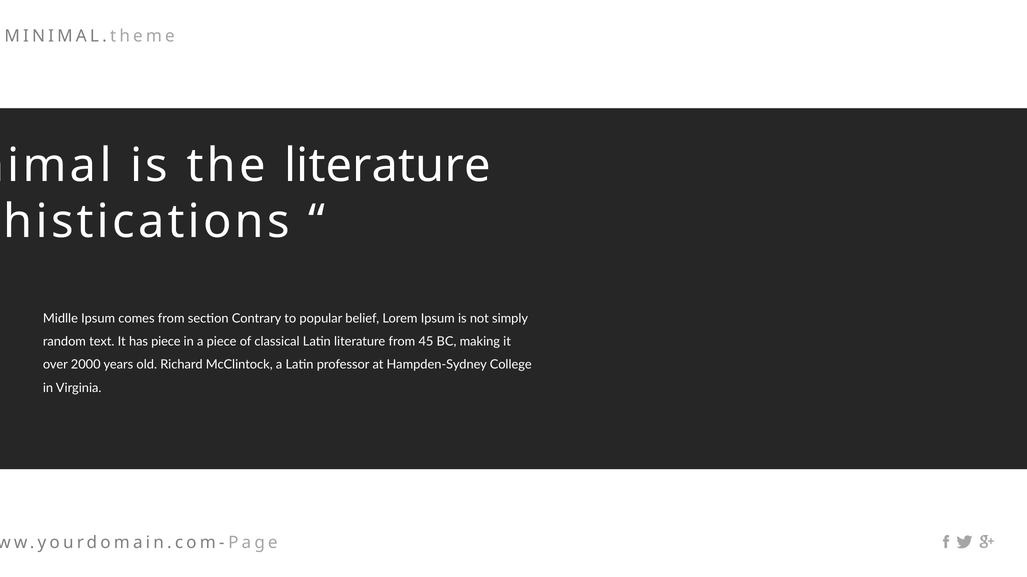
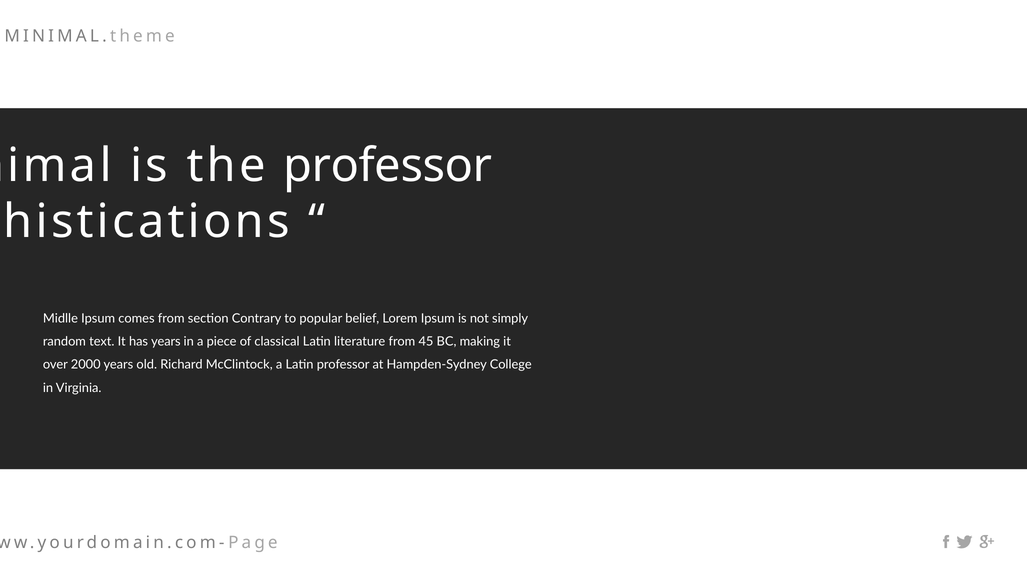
the literature: literature -> professor (388, 166)
has piece: piece -> years (166, 342)
